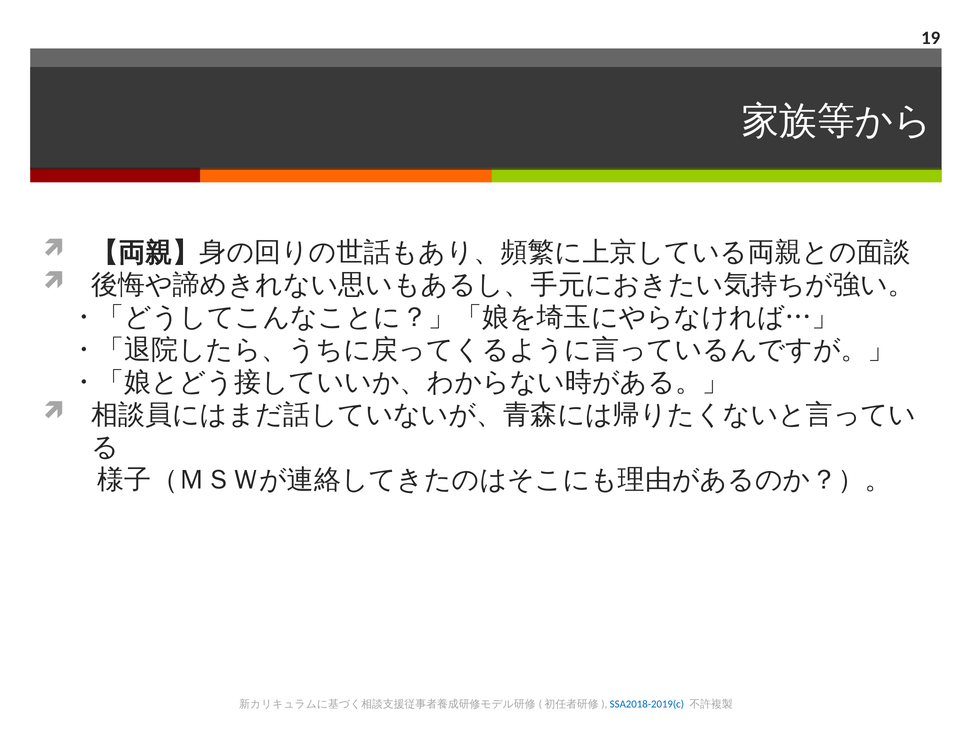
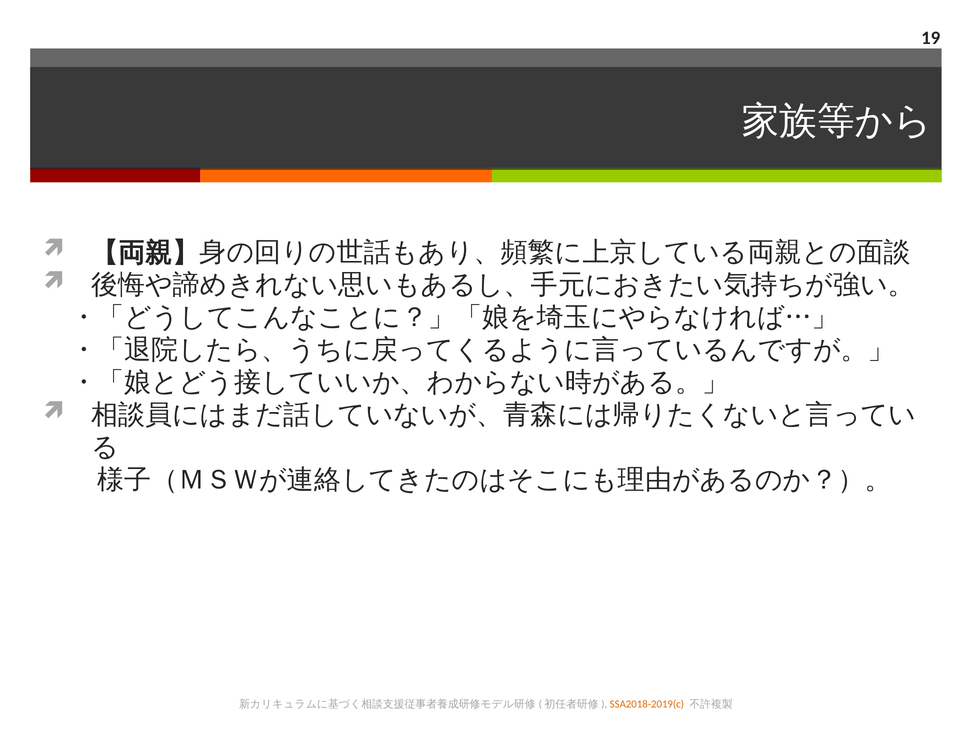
SSA2018-2019(c colour: blue -> orange (647, 704)
